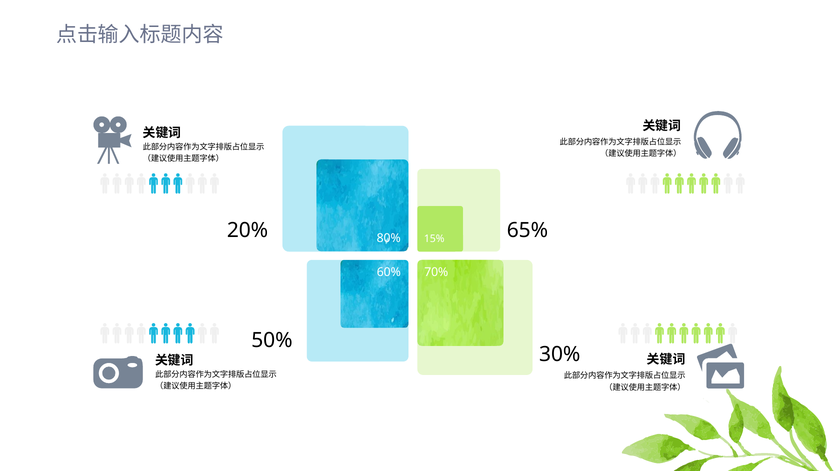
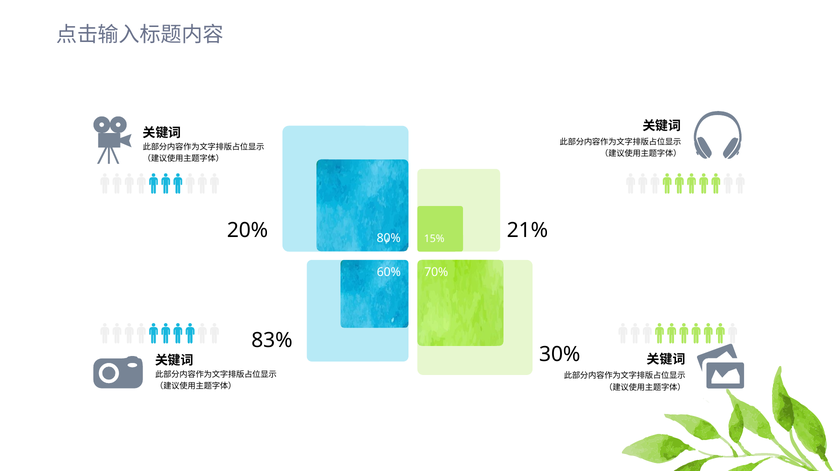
65%: 65% -> 21% (527, 231)
50%: 50% -> 83% (272, 341)
